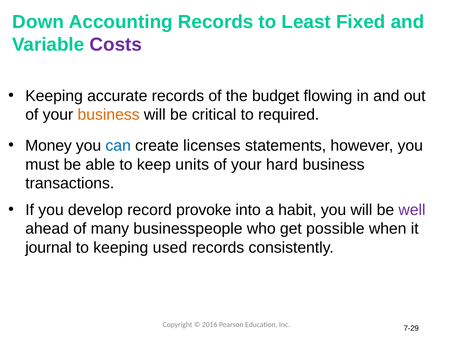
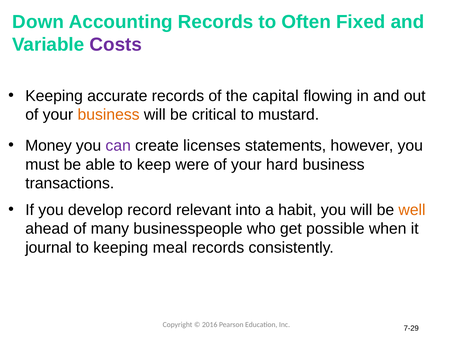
Least: Least -> Often (306, 22)
budget: budget -> capital (276, 96)
required: required -> mustard (289, 115)
can colour: blue -> purple (118, 146)
units: units -> were (192, 164)
provoke: provoke -> relevant (204, 210)
well colour: purple -> orange (412, 210)
used: used -> meal (170, 247)
